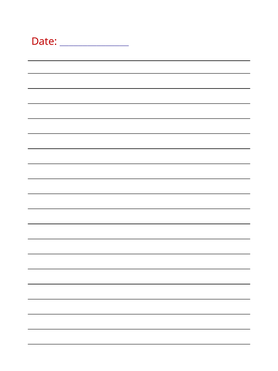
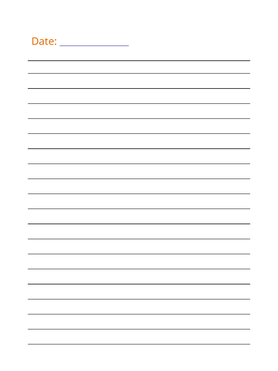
Date colour: red -> orange (44, 41)
